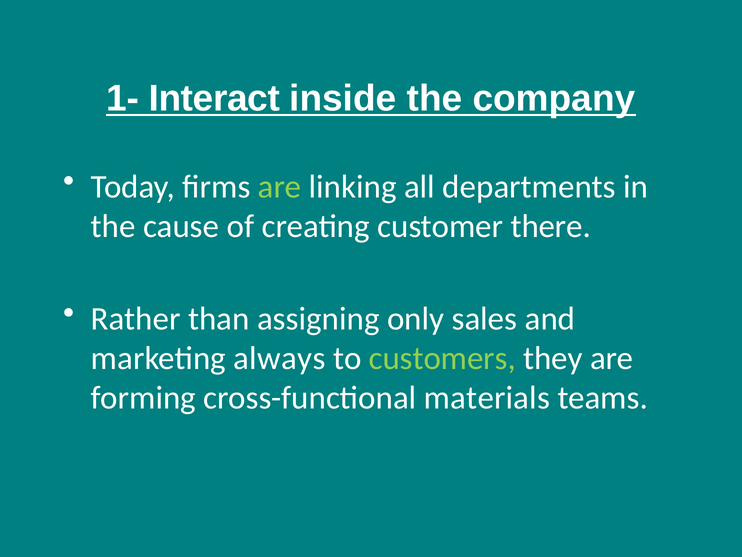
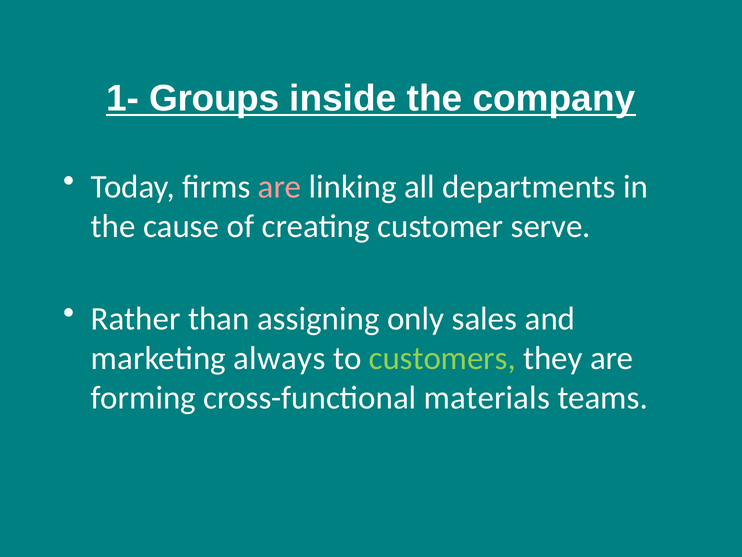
Interact: Interact -> Groups (214, 98)
are colour: light green -> pink (280, 187)
there: there -> serve (551, 226)
